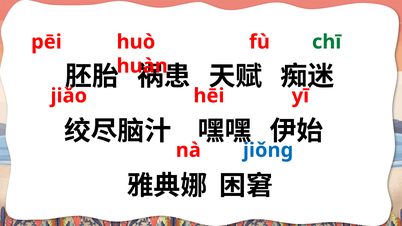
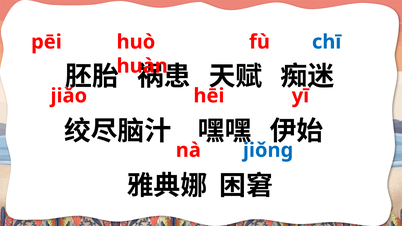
chī colour: green -> blue (327, 42)
